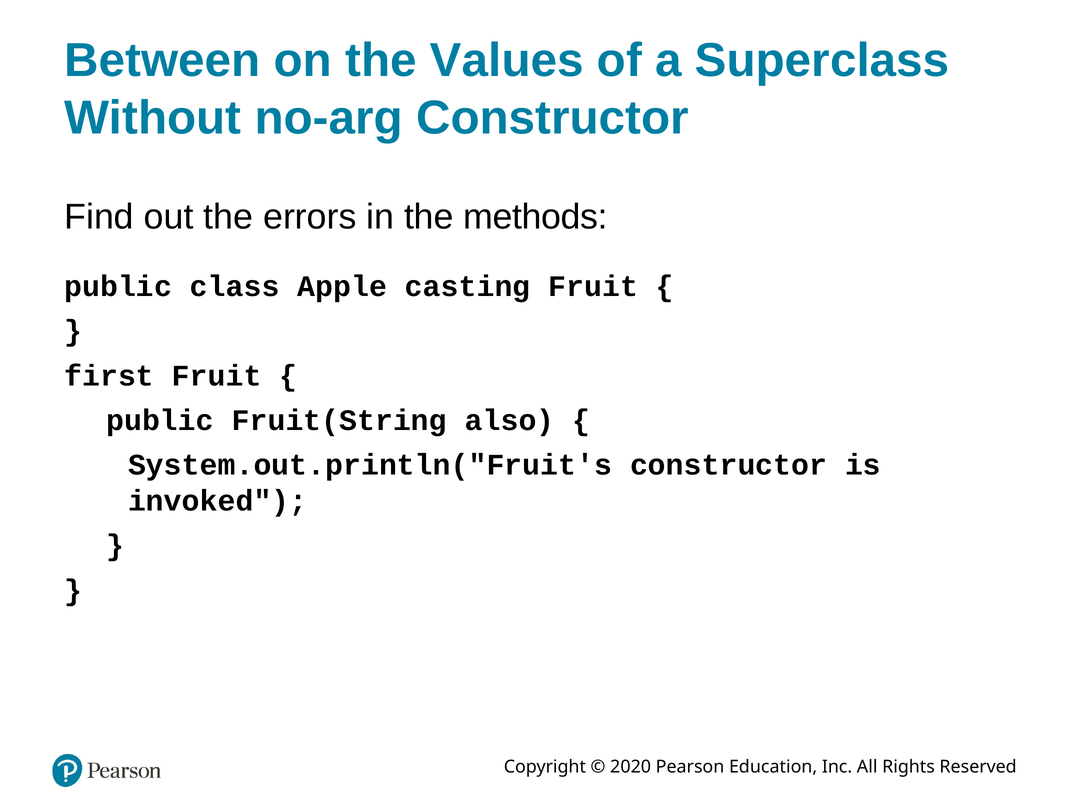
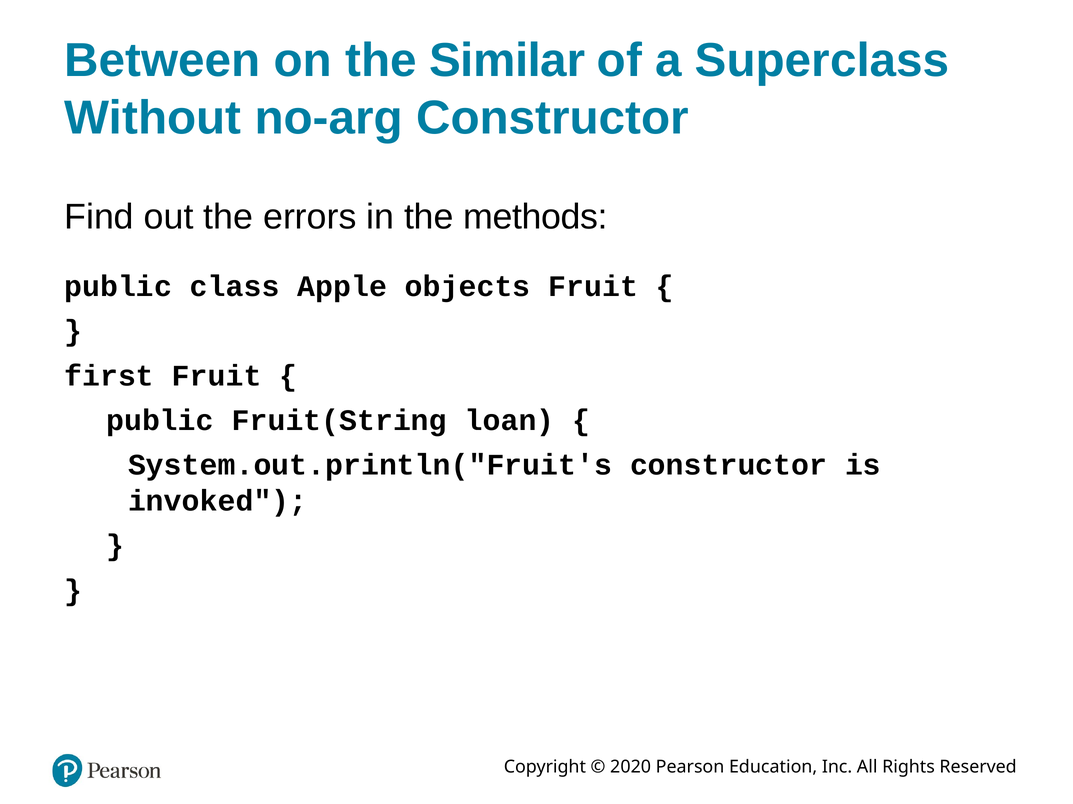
Values: Values -> Similar (507, 61)
casting: casting -> objects (468, 287)
also: also -> loan (510, 421)
